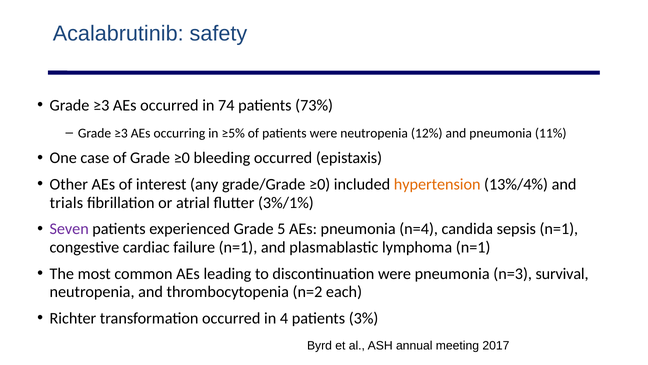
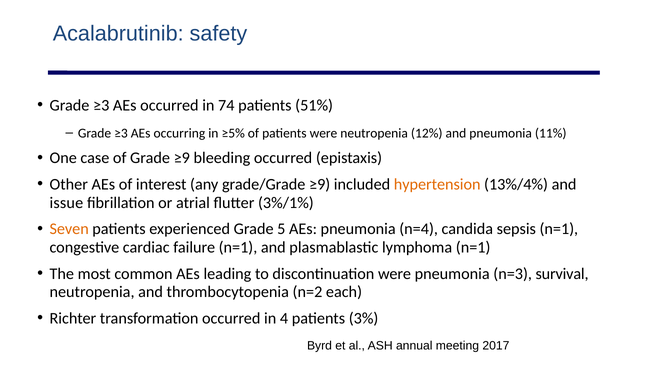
73%: 73% -> 51% (314, 105)
Grade ≥0: ≥0 -> ≥9 (182, 158)
grade/Grade ≥0: ≥0 -> ≥9 (320, 184)
trials: trials -> issue (66, 202)
Seven colour: purple -> orange (69, 229)
